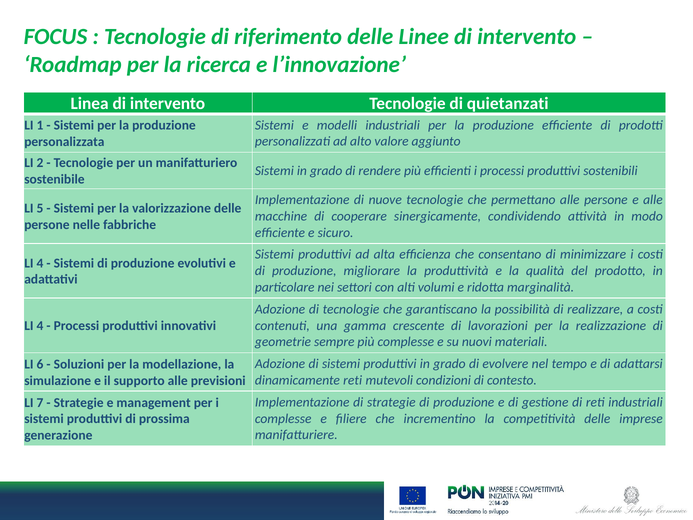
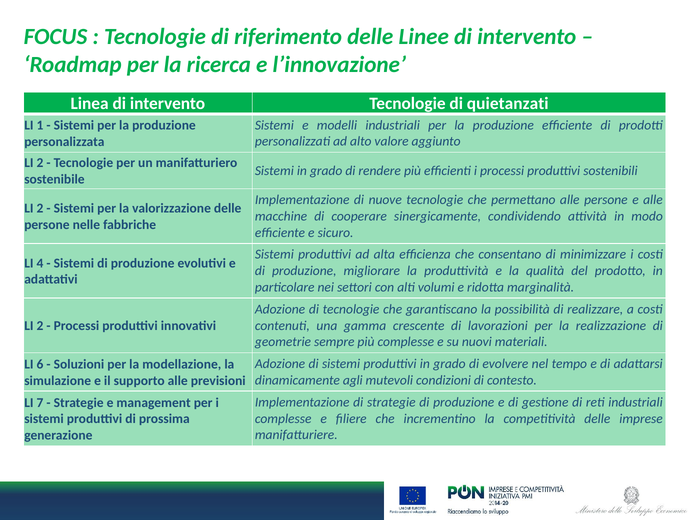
5: 5 -> 2 (40, 208)
4: 4 -> 2 (40, 326)
dinamicamente reti: reti -> agli (353, 380)
